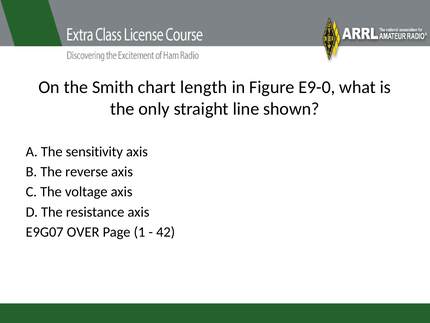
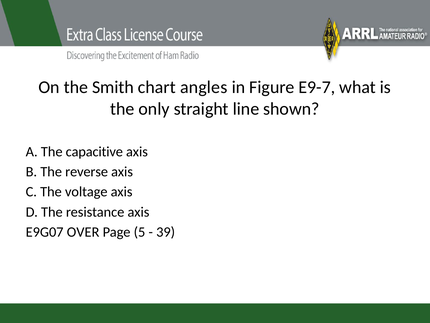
length: length -> angles (204, 87)
E9-0: E9-0 -> E9-7 (317, 87)
sensitivity: sensitivity -> capacitive (94, 151)
1: 1 -> 5 (140, 232)
42: 42 -> 39 (166, 232)
